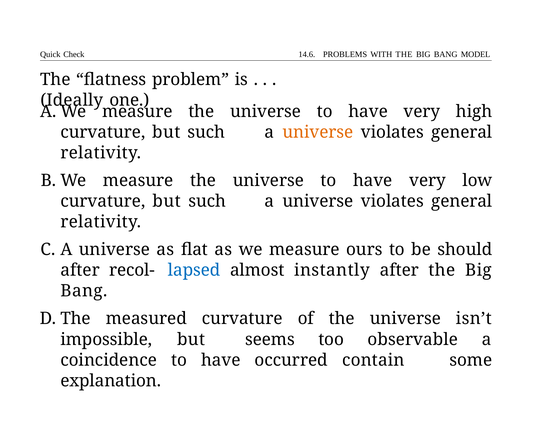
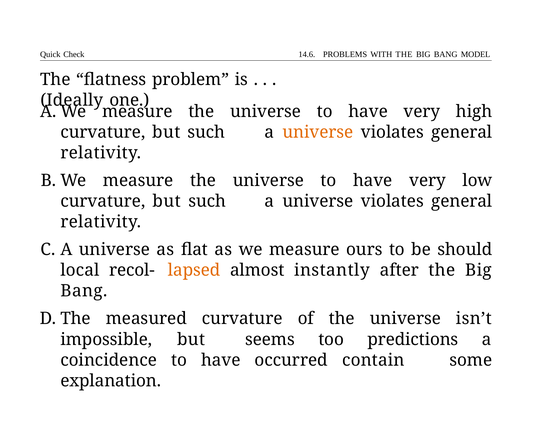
after: after -> local (80, 270)
lapsed colour: blue -> orange (194, 270)
observable: observable -> predictions (413, 339)
